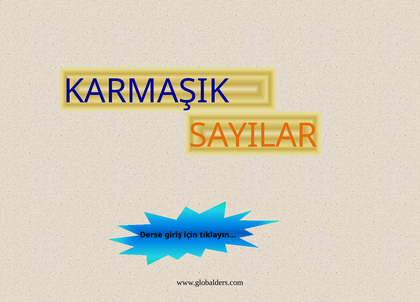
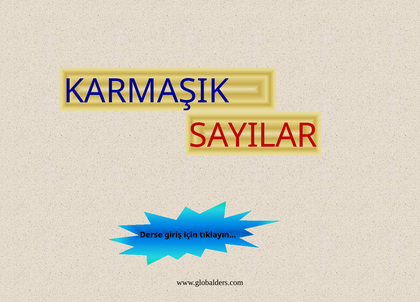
SAYILAR colour: orange -> red (253, 136)
